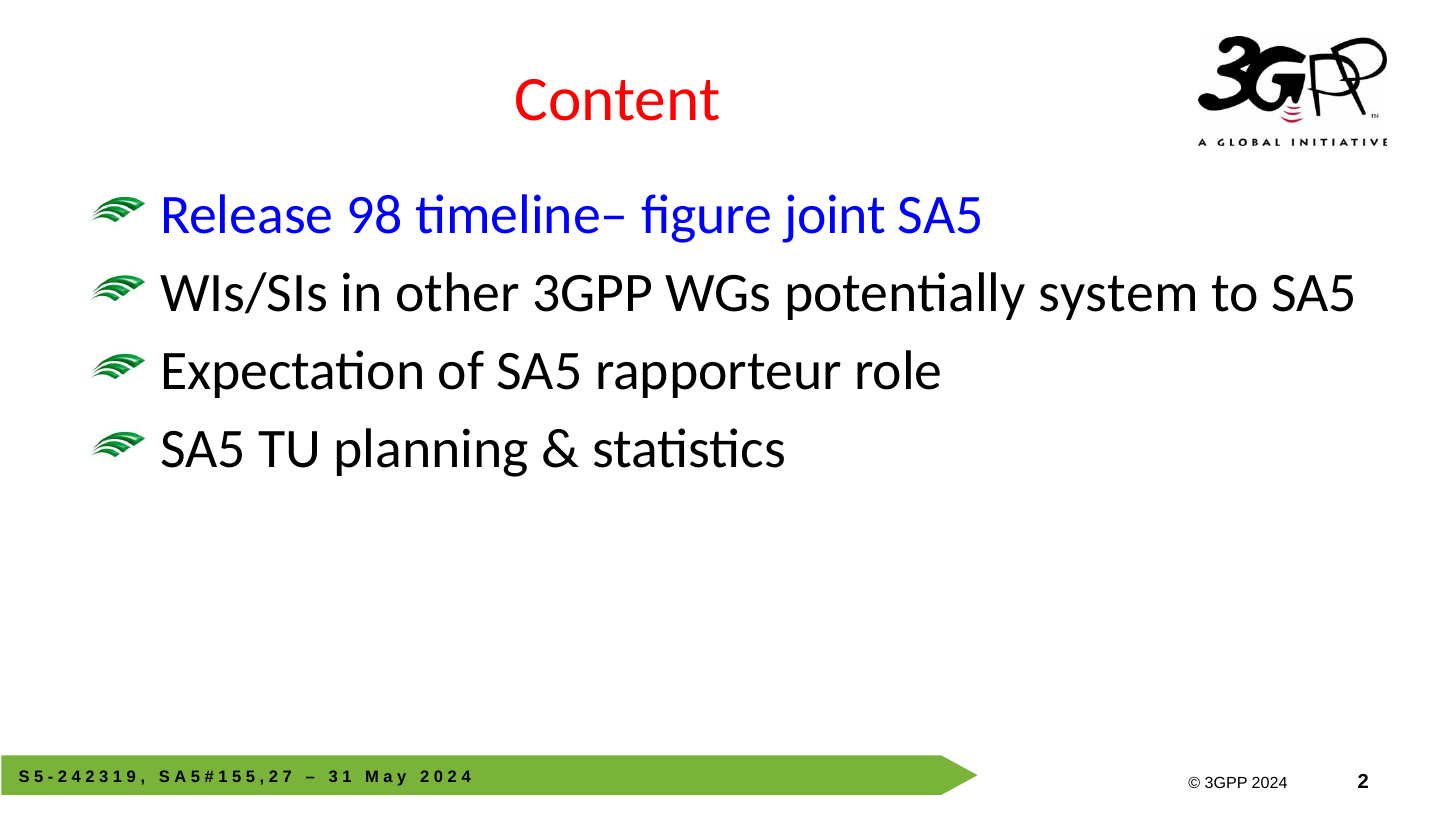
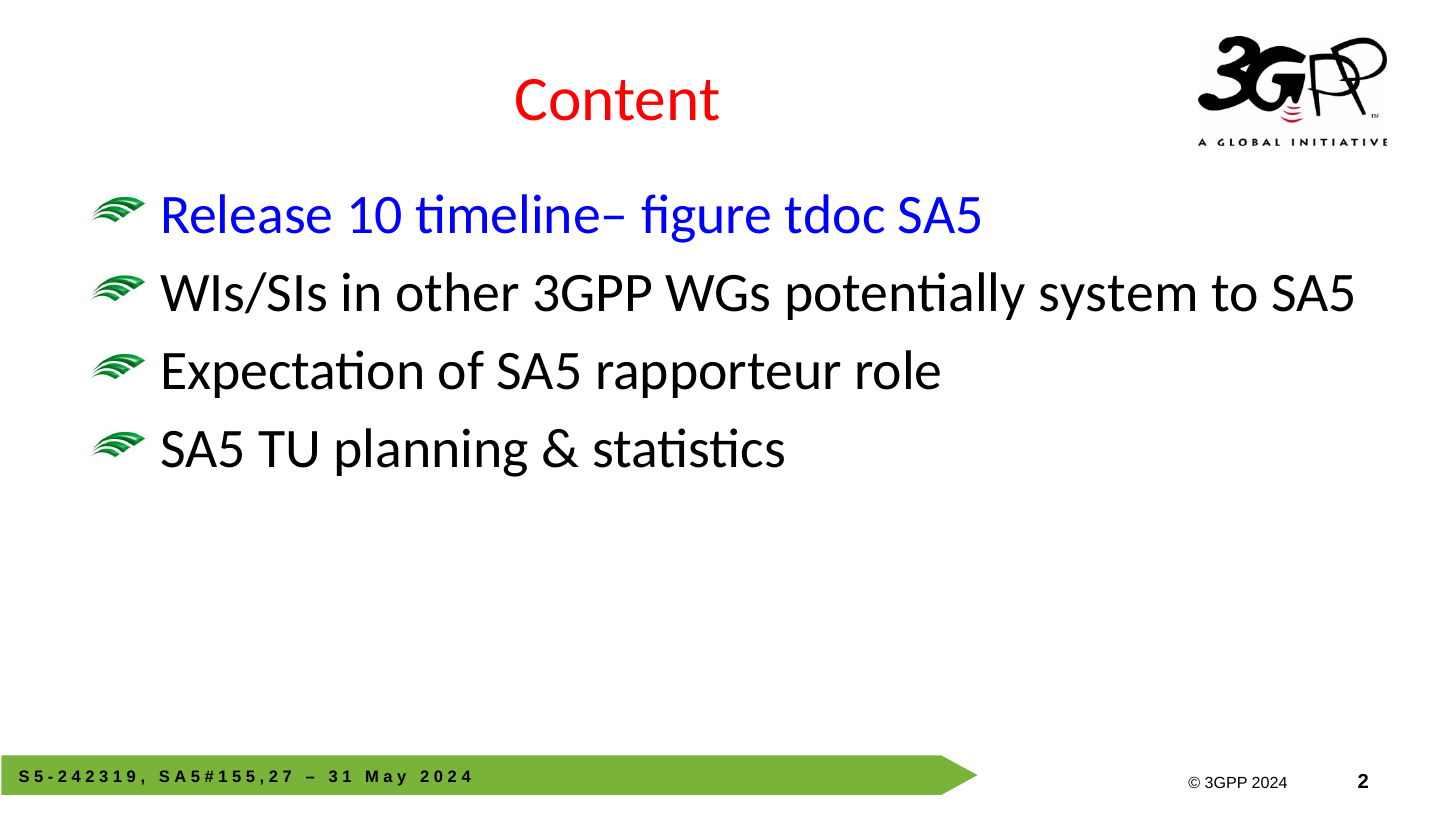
98: 98 -> 10 (374, 215)
joint: joint -> tdoc (835, 215)
